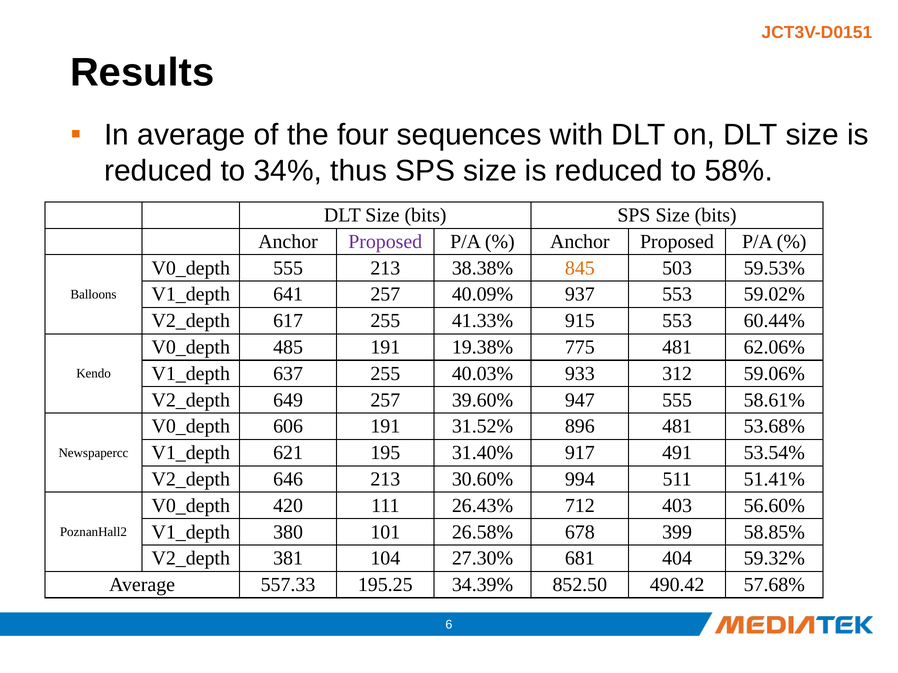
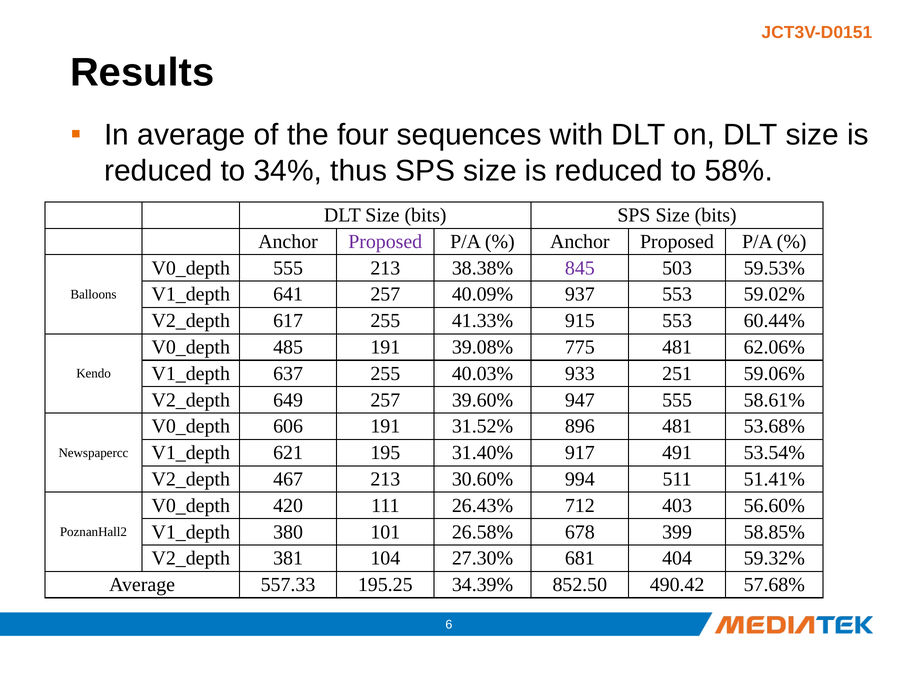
845 colour: orange -> purple (580, 268)
19.38%: 19.38% -> 39.08% (483, 347)
312: 312 -> 251 (677, 374)
646: 646 -> 467 (288, 480)
